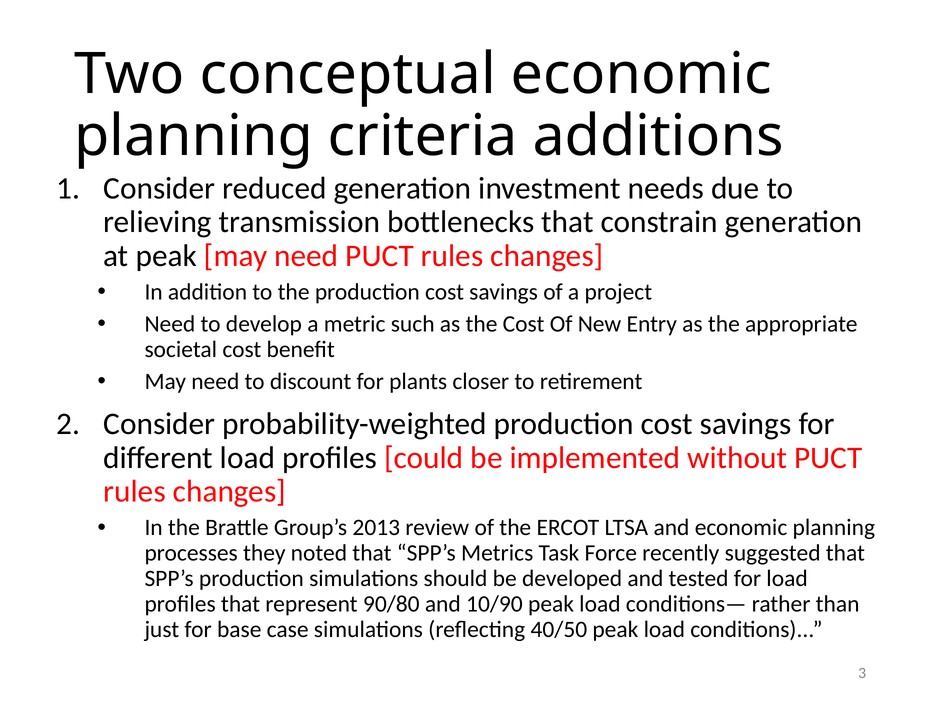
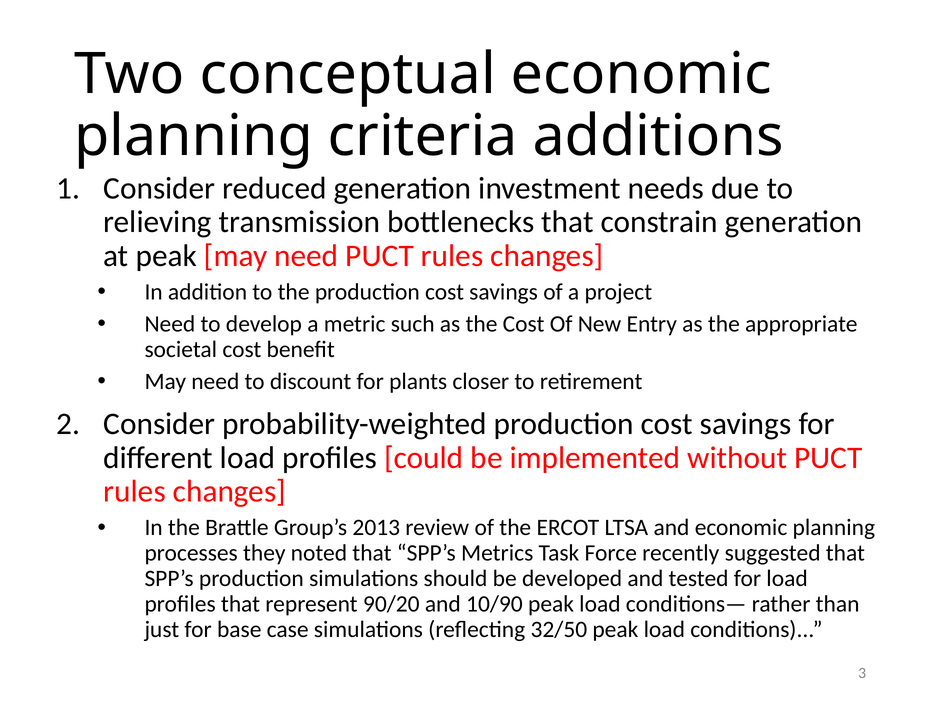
90/80: 90/80 -> 90/20 (391, 604)
40/50: 40/50 -> 32/50 (559, 629)
